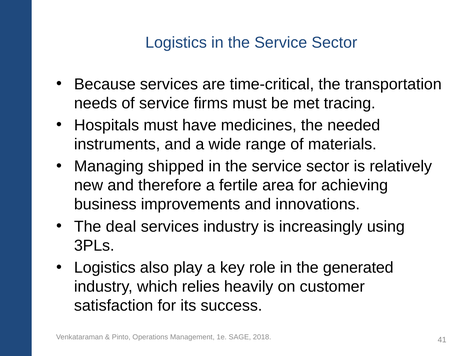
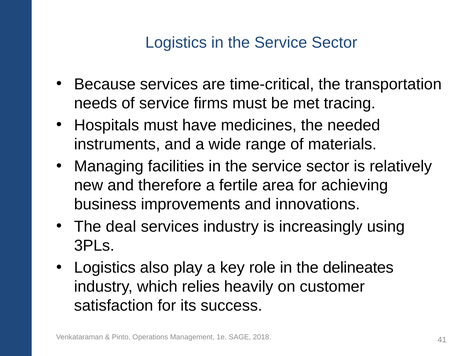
shipped: shipped -> facilities (176, 167)
generated: generated -> delineates (358, 268)
